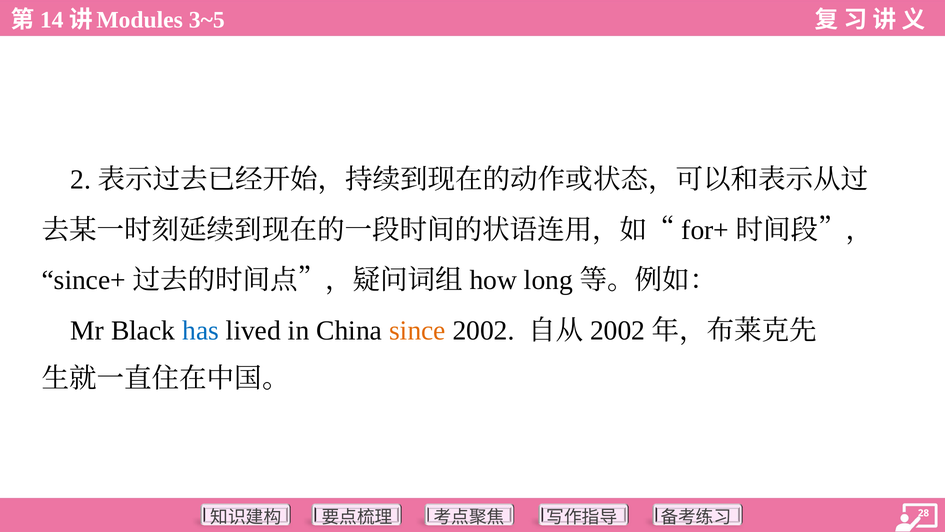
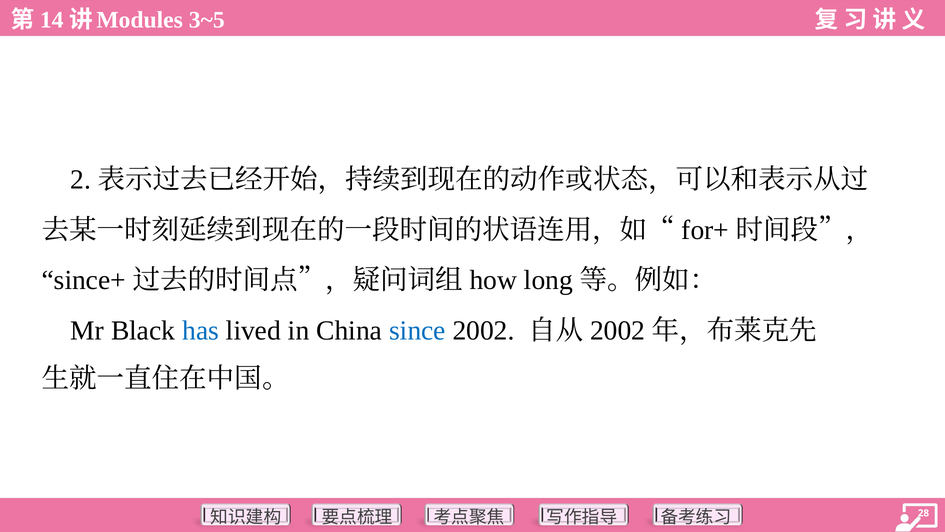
since colour: orange -> blue (417, 330)
